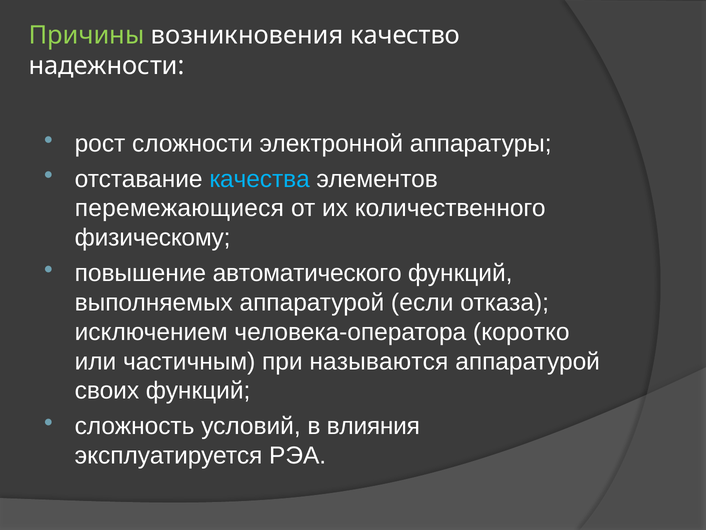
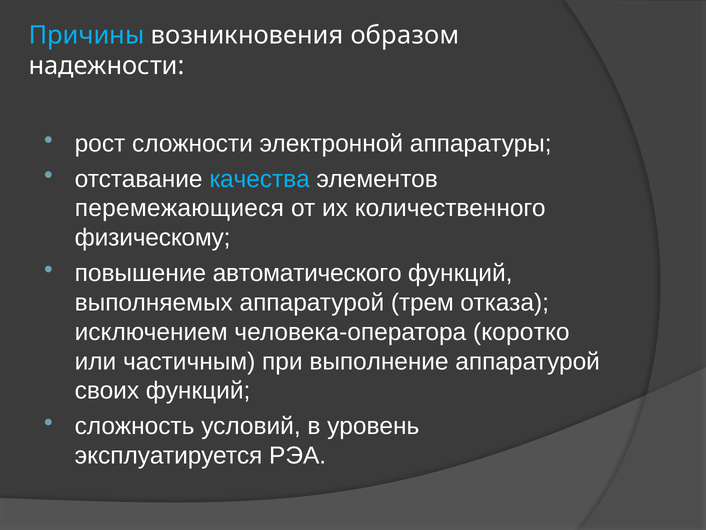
Причины colour: light green -> light blue (86, 35)
качество: качество -> образом (405, 35)
если: если -> трем (422, 302)
называются: называются -> выполнение (379, 361)
влияния: влияния -> уровень (373, 426)
